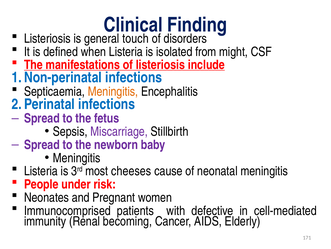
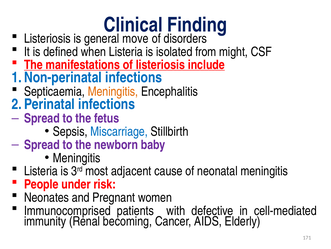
touch: touch -> move (136, 38)
Miscarriage colour: purple -> blue (119, 131)
cheeses: cheeses -> adjacent (131, 171)
